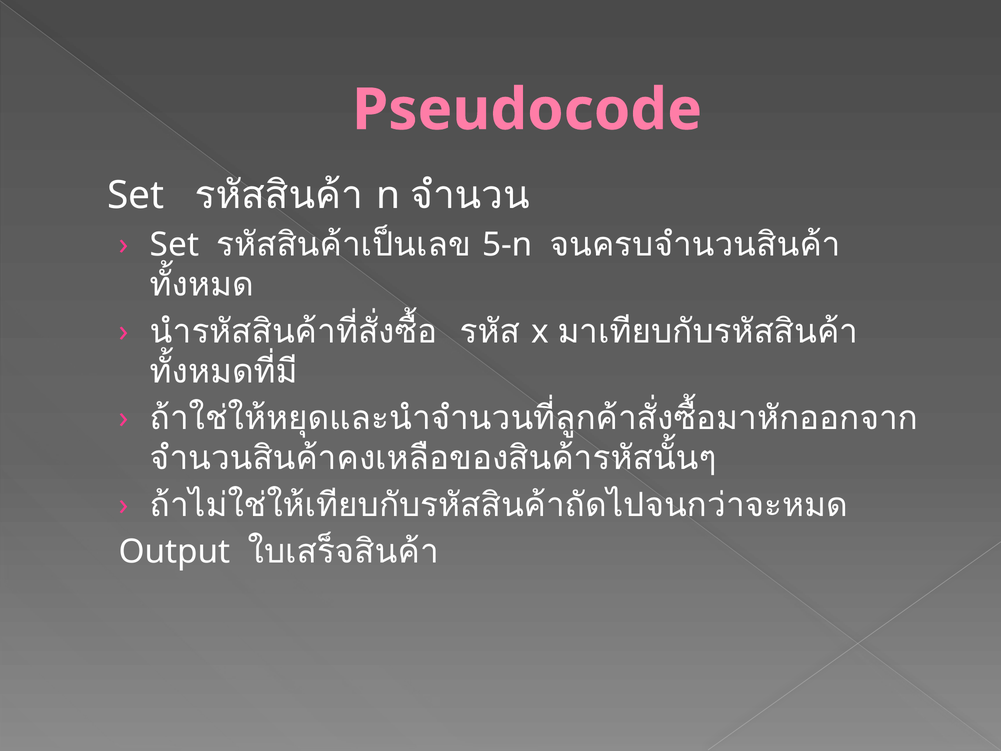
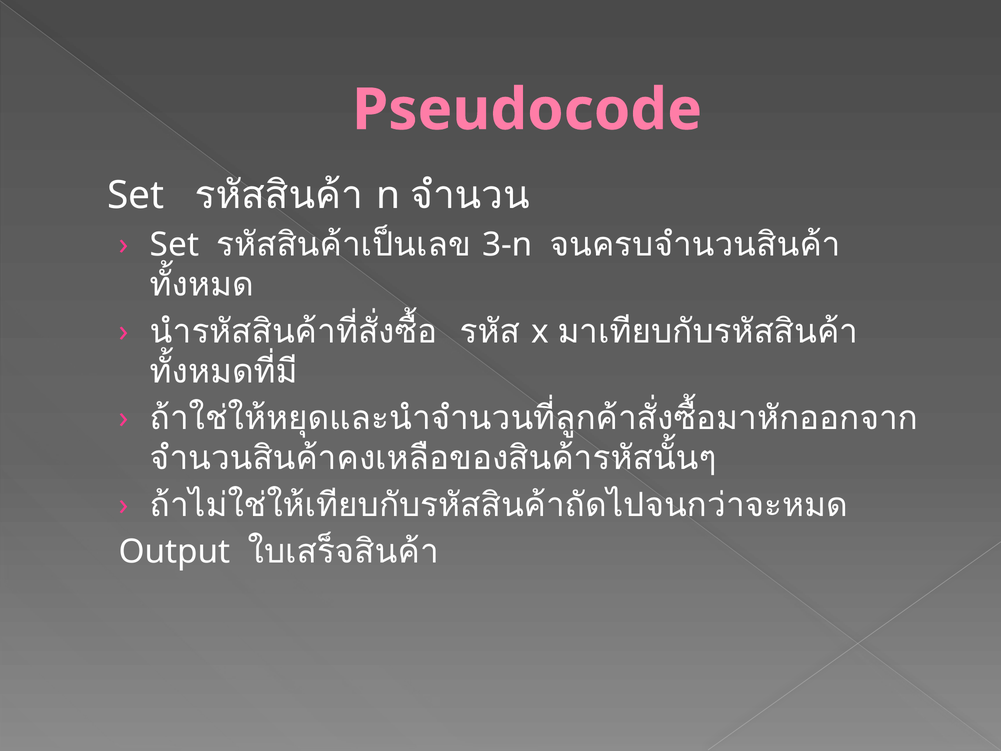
5-n: 5-n -> 3-n (507, 245)
